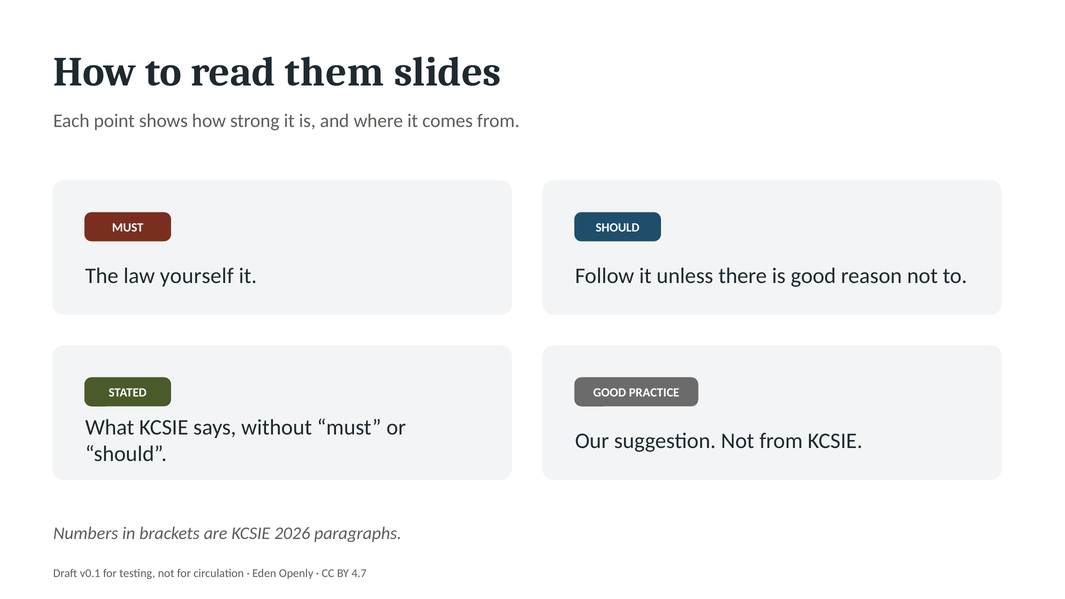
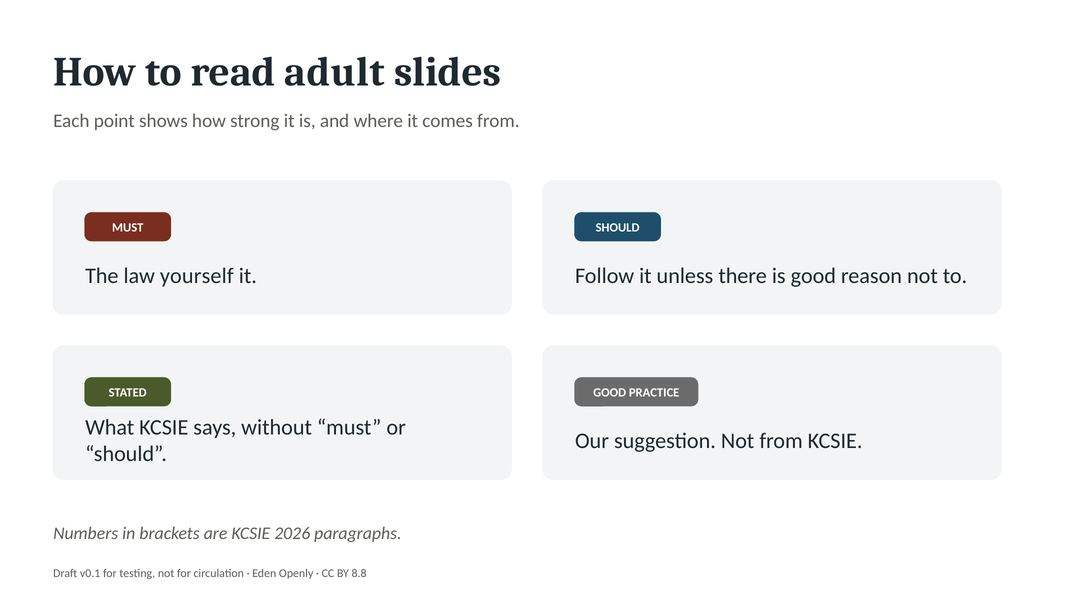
them: them -> adult (335, 72)
4.7: 4.7 -> 8.8 (359, 573)
